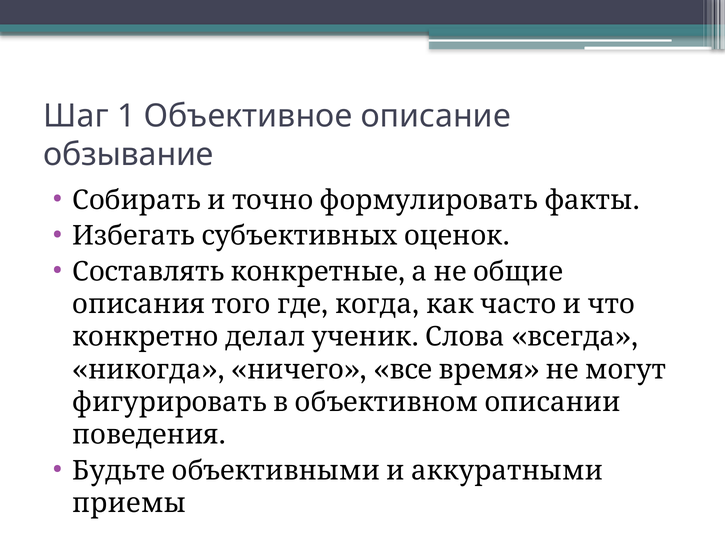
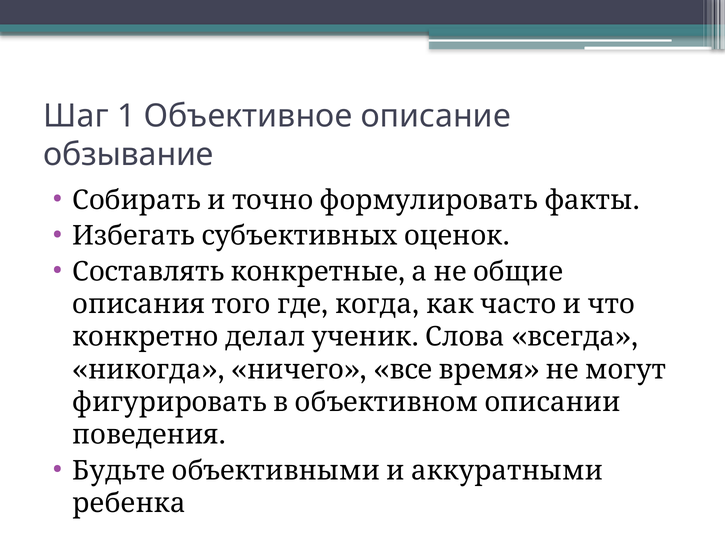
приемы: приемы -> ребенка (129, 503)
